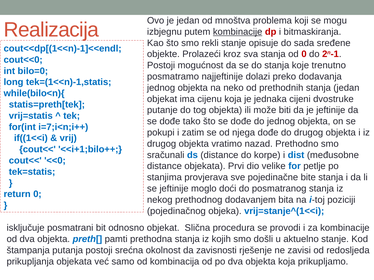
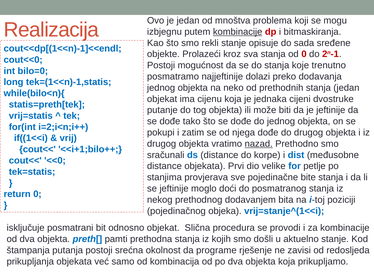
i=7;i<n;i++: i=7;i<n;i++ -> i=2;i<n;i++ (63, 127)
nazad underline: none -> present (259, 144)
zavisnosti: zavisnosti -> programe (216, 251)
